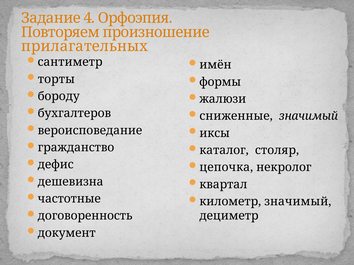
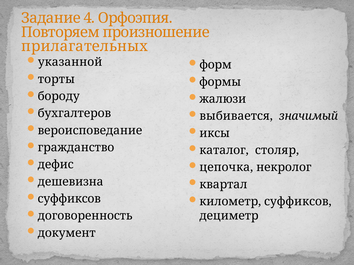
сантиметр: сантиметр -> указанной (70, 62)
имён: имён -> форм (216, 65)
сниженные: сниженные -> выбивается (236, 116)
частотные: частотные -> суффиксов (69, 199)
километр значимый: значимый -> суффиксов (298, 202)
